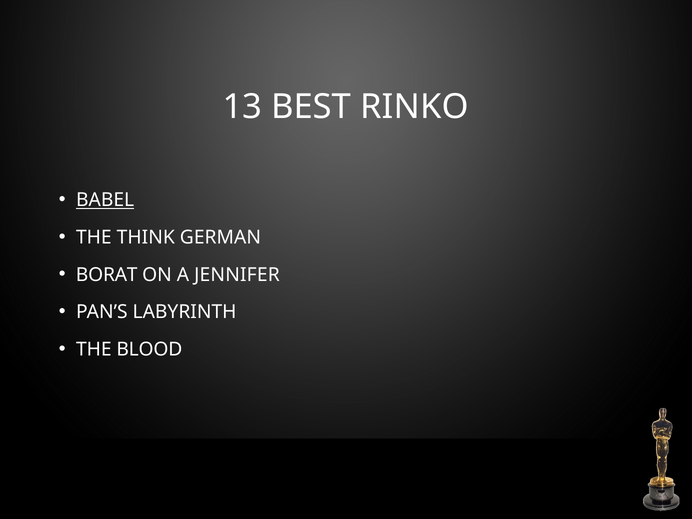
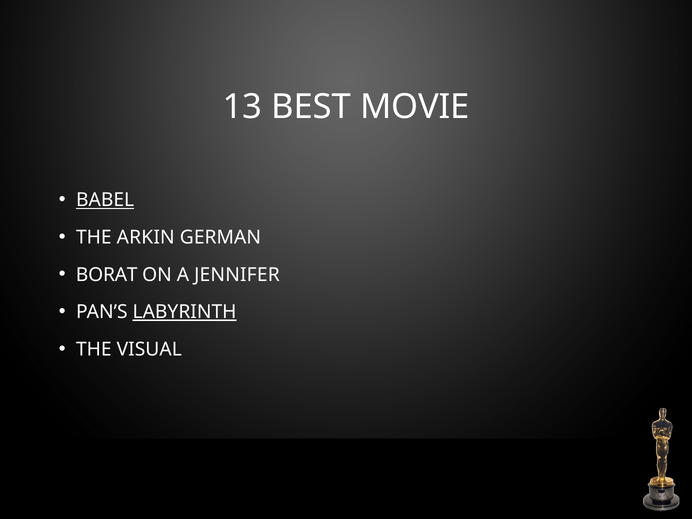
RINKO: RINKO -> MOVIE (415, 107)
THINK: THINK -> ARKIN (146, 237)
LABYRINTH underline: none -> present (185, 312)
BLOOD: BLOOD -> VISUAL (149, 349)
